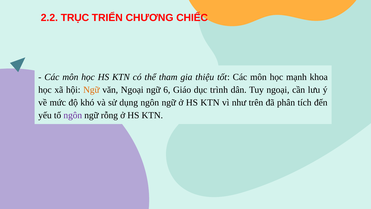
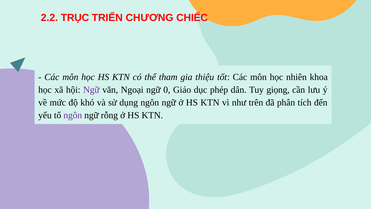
mạnh: mạnh -> nhiên (296, 77)
Ngữ colour: orange -> purple (91, 90)
6: 6 -> 0 (167, 90)
trình: trình -> phép (219, 90)
Tuy ngoại: ngoại -> giọng (278, 90)
